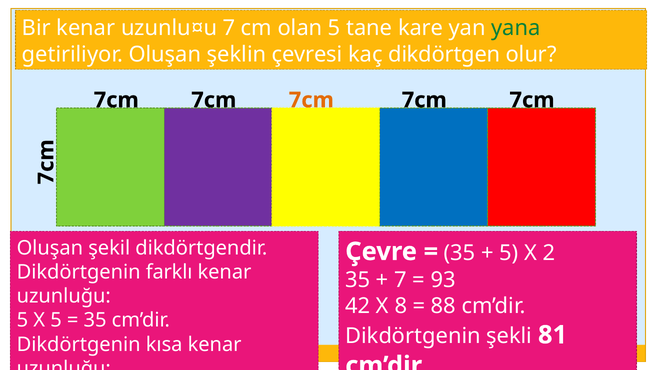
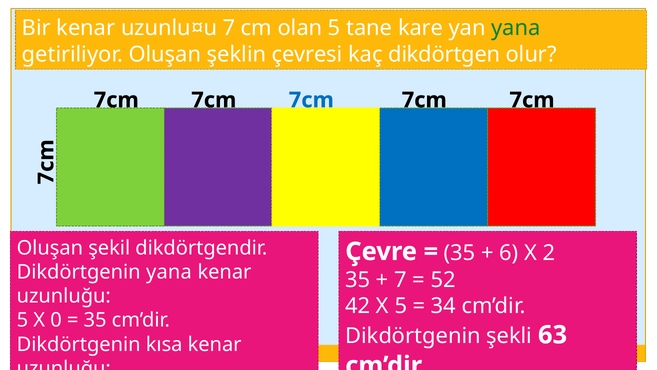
7cm colour: orange -> blue (311, 100)
5: 5 -> 6 (509, 253)
Dikdörtgenin farklı: farklı -> yana (169, 272)
93: 93 -> 52 (443, 280)
X 8: 8 -> 5 (401, 306)
88: 88 -> 34 (443, 306)
X 5: 5 -> 0 (56, 320)
81: 81 -> 63 (553, 335)
